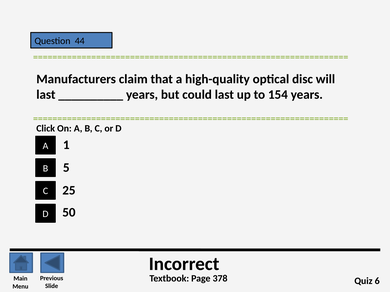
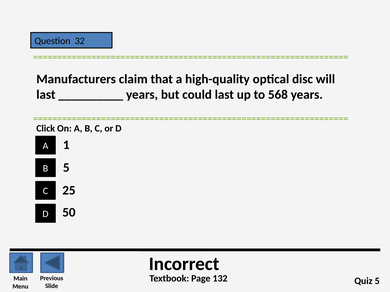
44: 44 -> 32 (80, 41)
154: 154 -> 568 (278, 95)
378: 378 -> 132 (220, 279)
Quiz 6: 6 -> 5 (377, 281)
